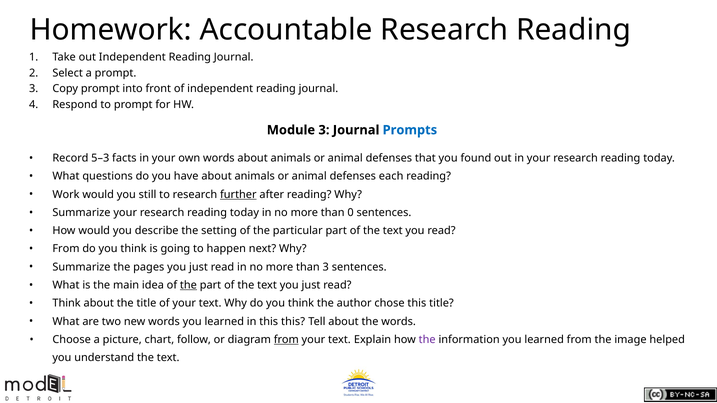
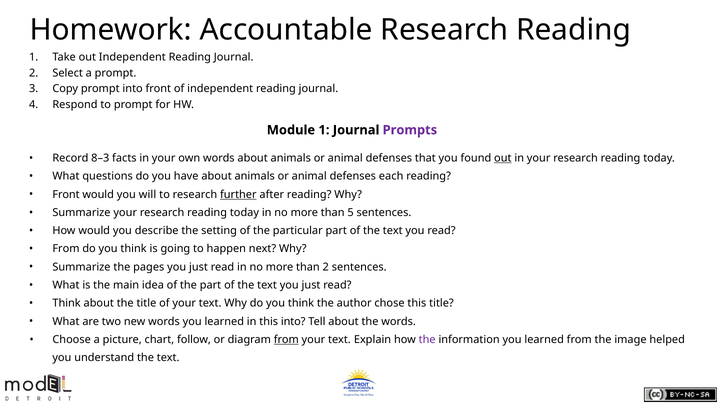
Module 3: 3 -> 1 (324, 130)
Prompts colour: blue -> purple (410, 130)
5–3: 5–3 -> 8–3 (100, 158)
out underline: none -> present (503, 158)
Work: Work -> Front (66, 195)
still: still -> will (148, 195)
0: 0 -> 5 (351, 213)
than 3: 3 -> 2 (326, 267)
the underline: present -> none (188, 285)
this this: this -> into (293, 322)
